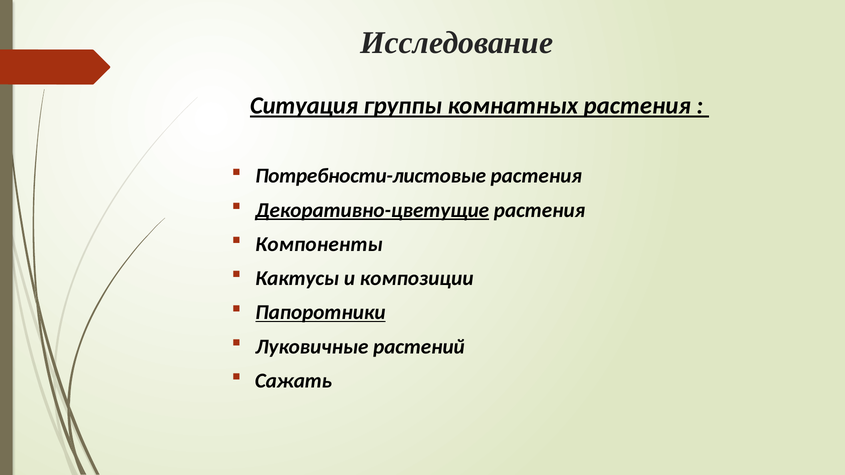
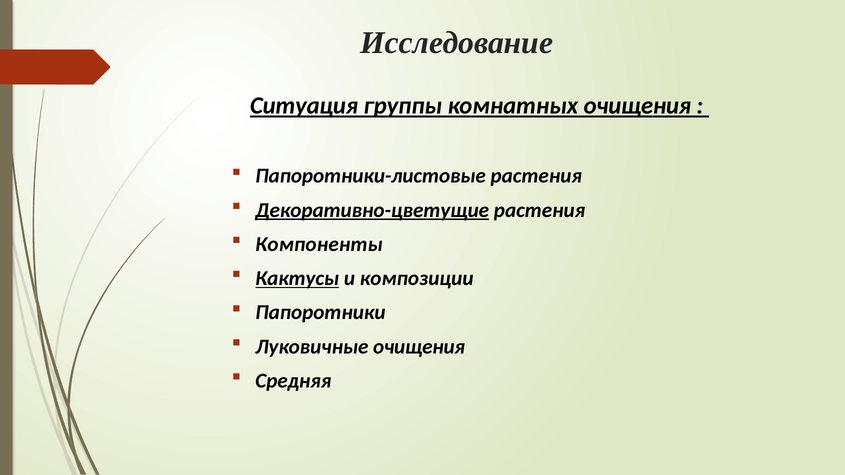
комнатных растения: растения -> очищения (637, 106)
Потребности-листовые: Потребности-листовые -> Папоротники-листовые (371, 176)
Кактусы underline: none -> present (297, 279)
Папоротники underline: present -> none (320, 313)
Луковичные растений: растений -> очищения (419, 347)
Сажать: Сажать -> Средняя (293, 381)
